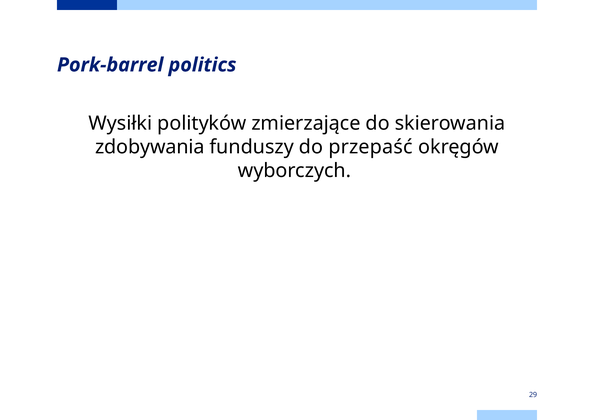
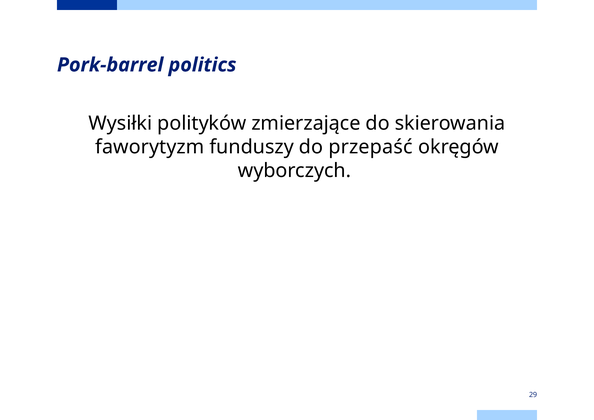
zdobywania: zdobywania -> faworytyzm (150, 147)
